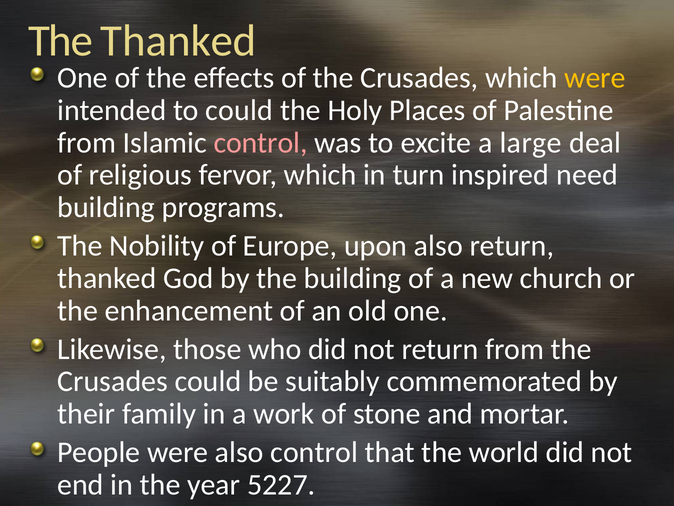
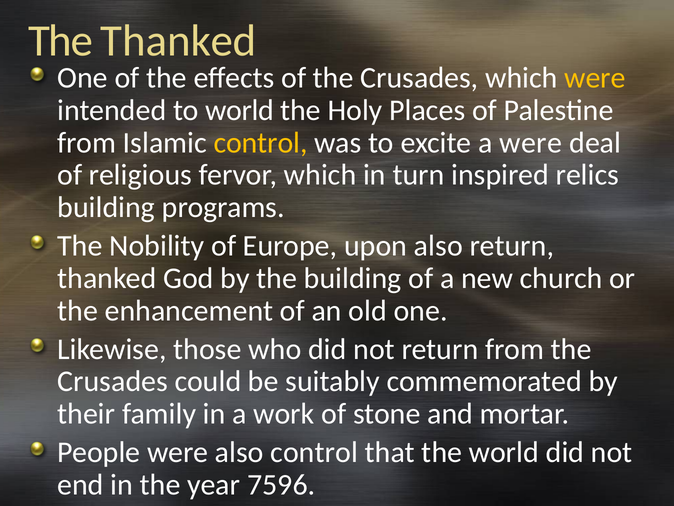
to could: could -> world (240, 110)
control colour: pink -> yellow (261, 143)
a large: large -> were (531, 143)
need: need -> relics (587, 175)
5227: 5227 -> 7596 (281, 484)
